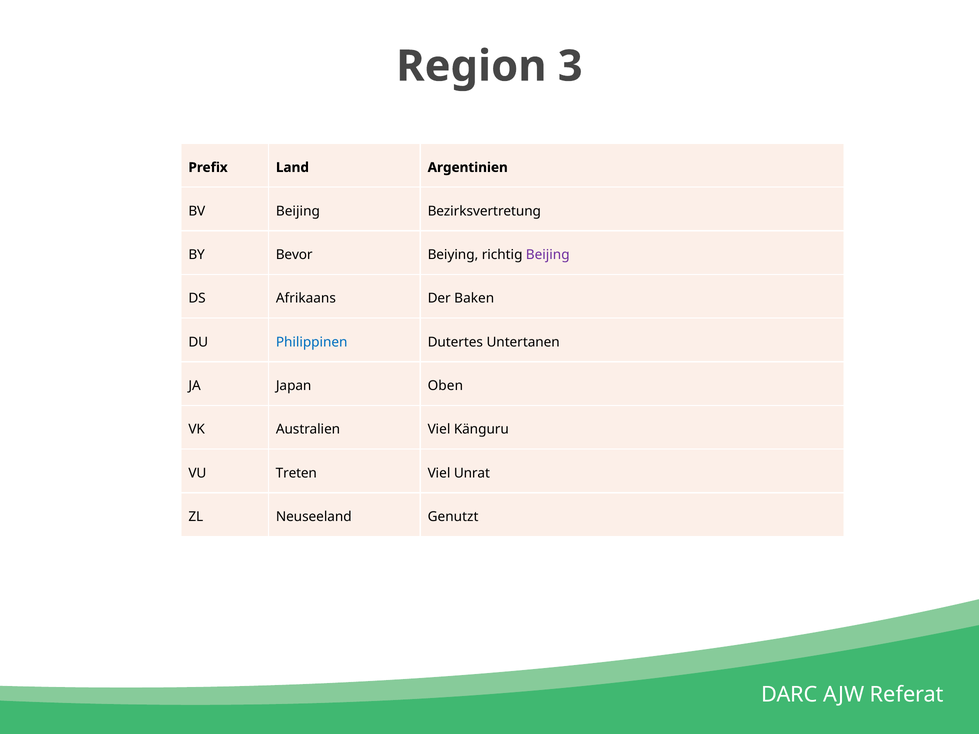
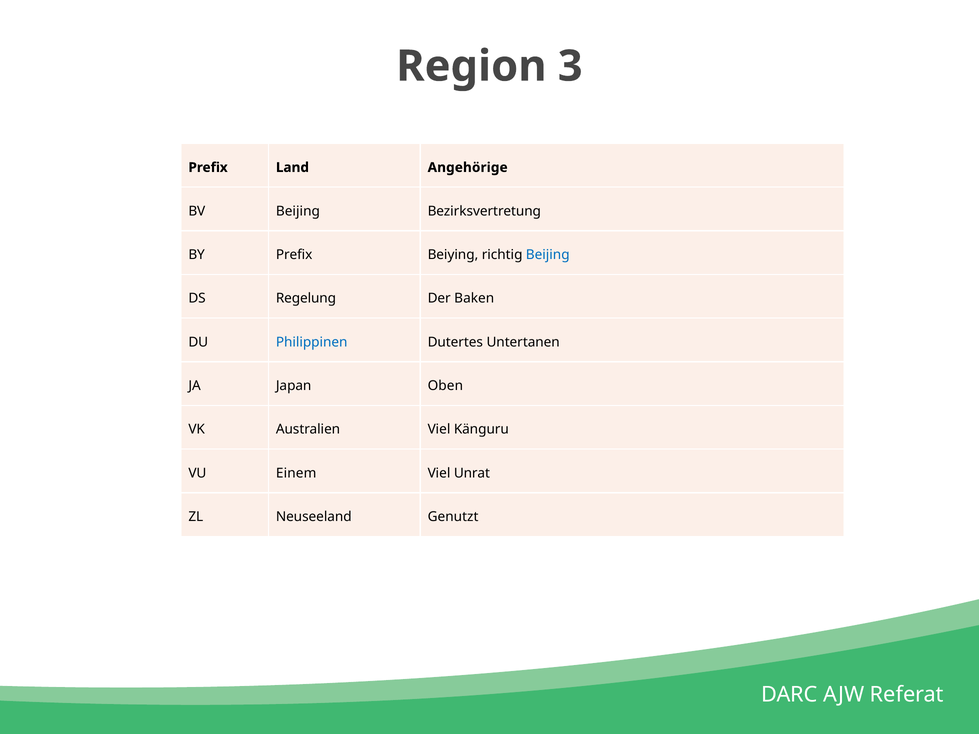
Argentinien: Argentinien -> Angehörige (468, 168)
BY Bevor: Bevor -> Prefix (294, 255)
Beijing colour: purple -> blue (548, 255)
Afrikaans: Afrikaans -> Regelung (306, 299)
Treten: Treten -> Einem (296, 473)
